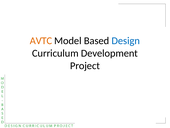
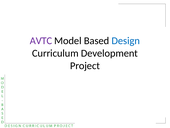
AVTC colour: orange -> purple (41, 41)
